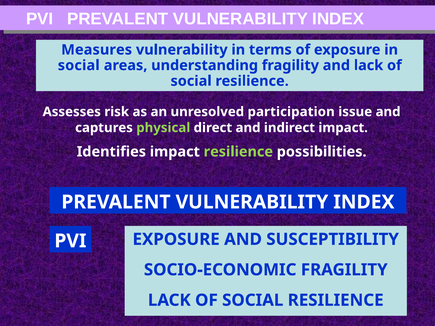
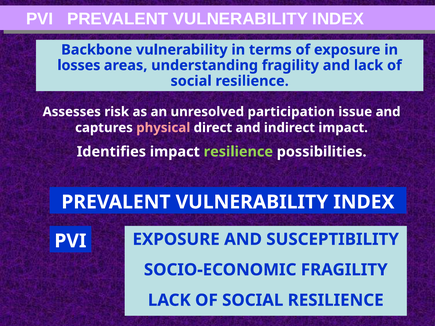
Measures: Measures -> Backbone (97, 50)
social: social -> losses (79, 65)
physical colour: light green -> pink (163, 128)
